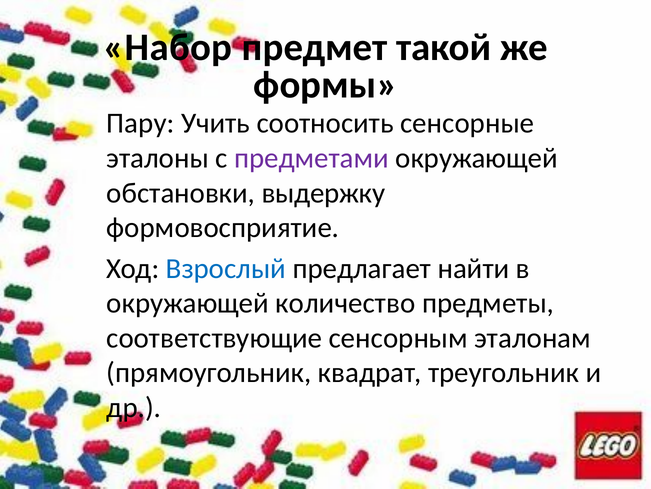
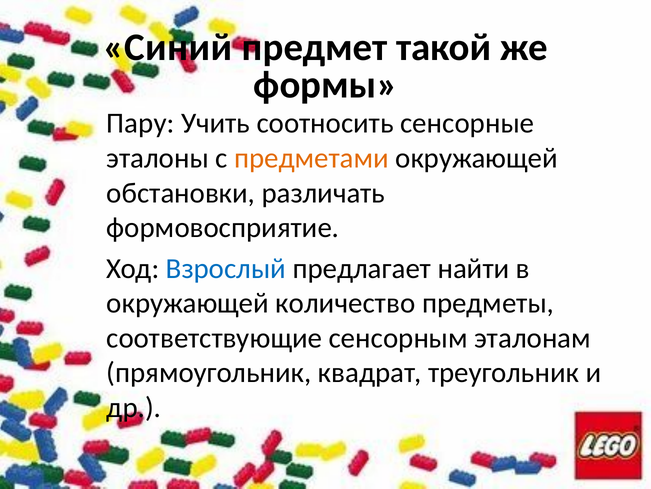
Набор: Набор -> Синий (168, 47)
предметами colour: purple -> orange (311, 158)
выдержку: выдержку -> различать (323, 193)
